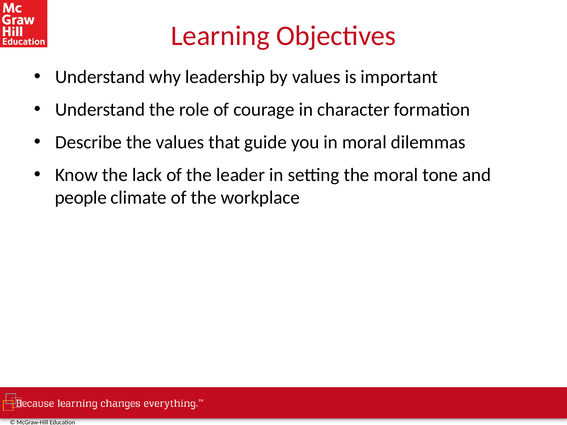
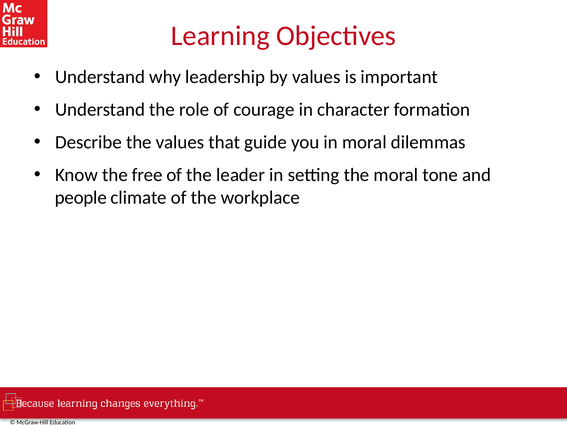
lack: lack -> free (147, 175)
